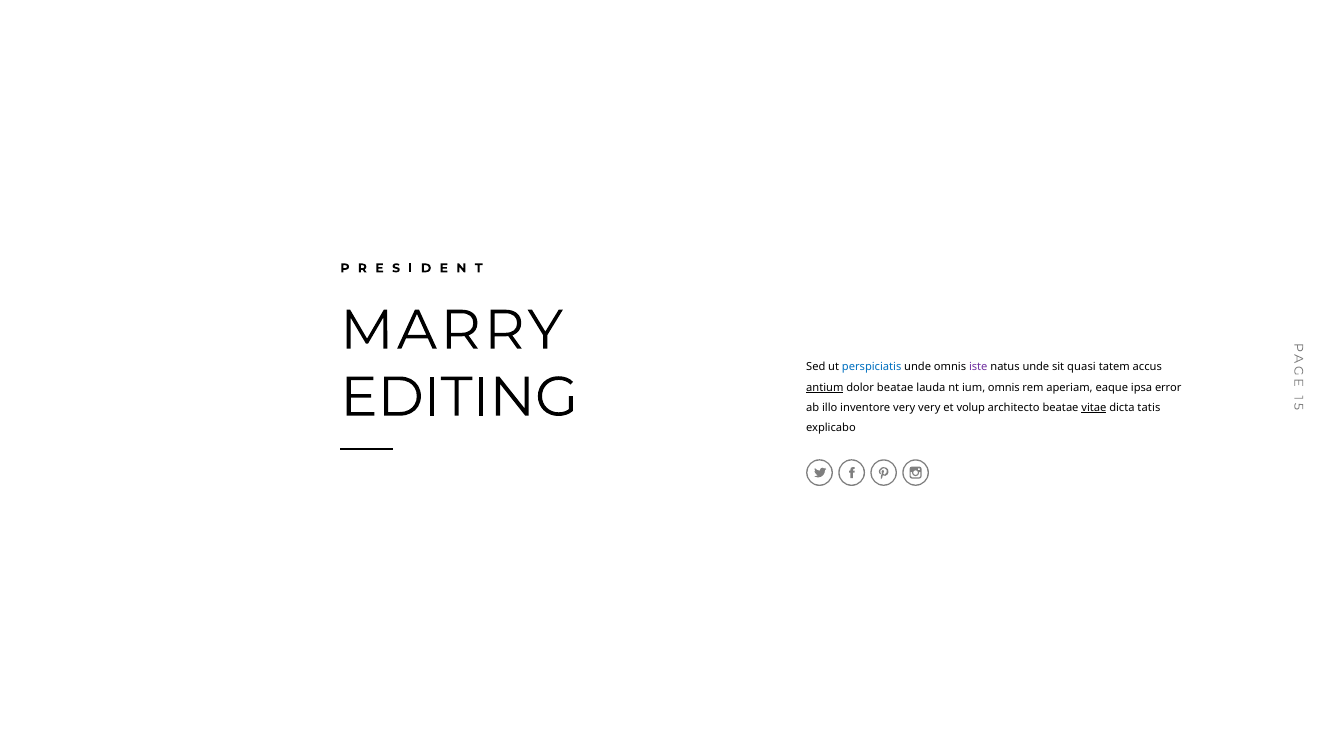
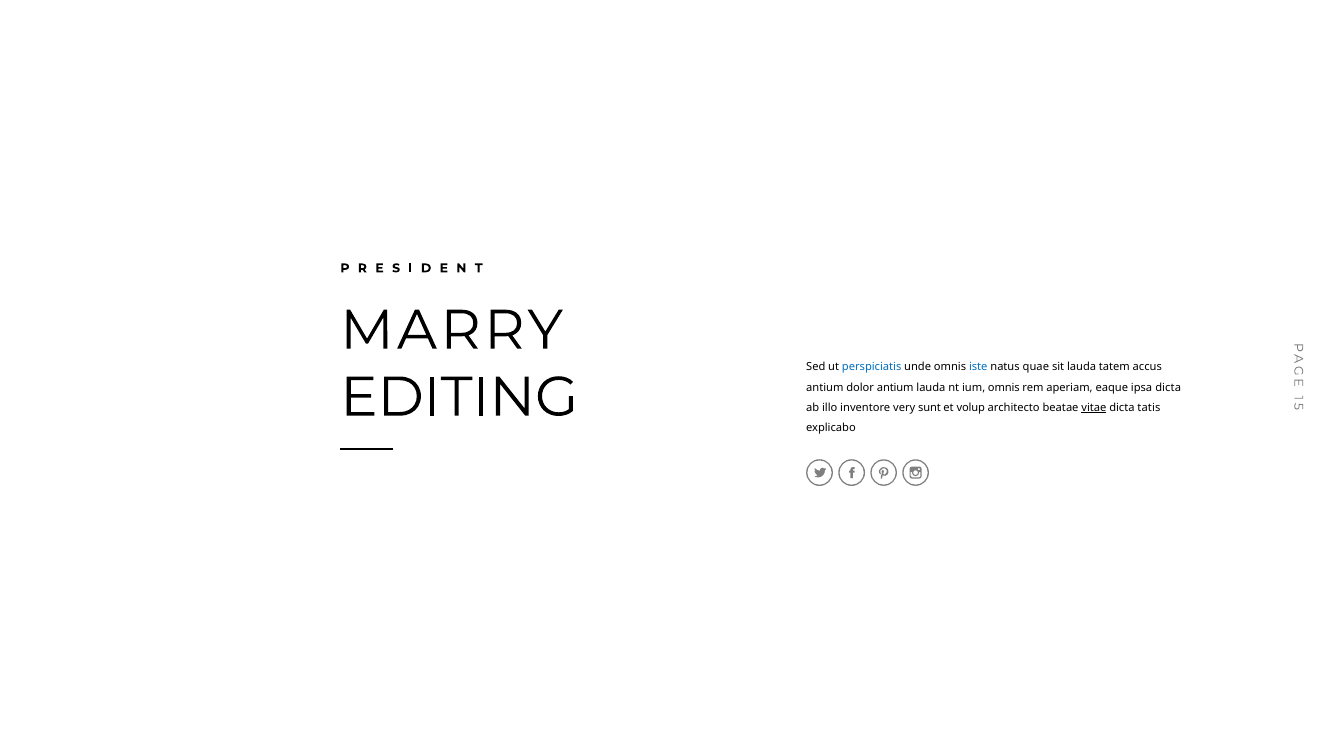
iste colour: purple -> blue (978, 367)
natus unde: unde -> quae (1036, 367)
sit quasi: quasi -> lauda (1082, 367)
antium underline: present -> none (825, 387)
dolor beatae: beatae -> antium (895, 387)
ipsa error: error -> dicta (1168, 387)
very very: very -> sunt (929, 408)
